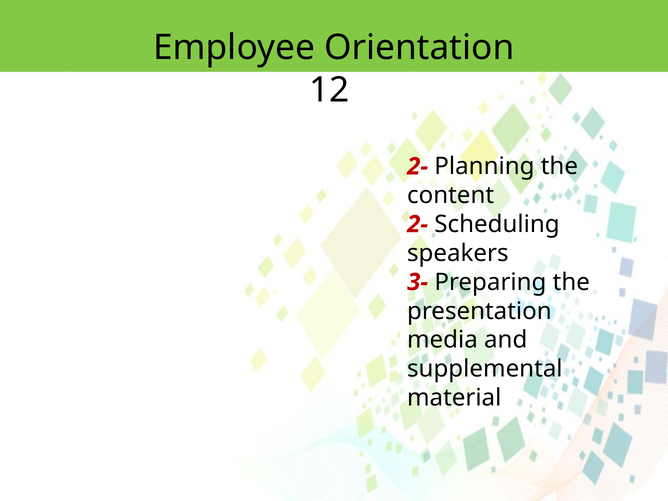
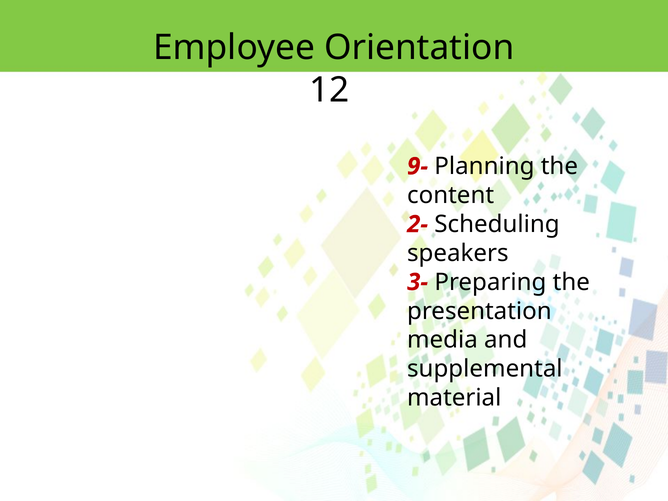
2-: 2- -> 9- (418, 166)
